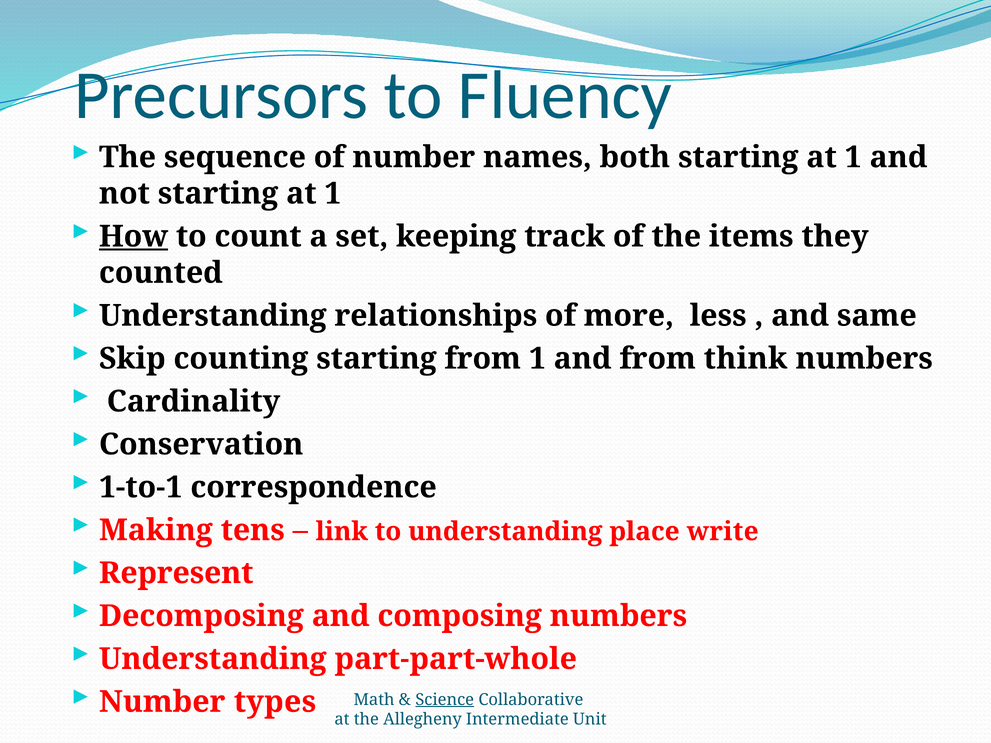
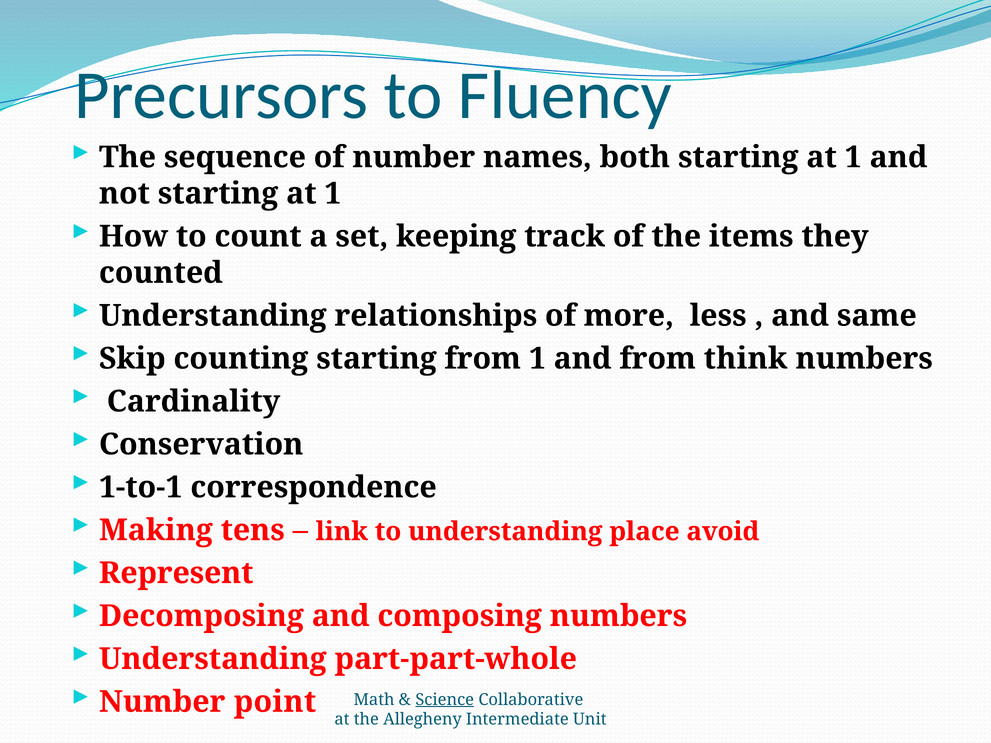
How underline: present -> none (134, 237)
write: write -> avoid (723, 532)
types: types -> point (275, 702)
